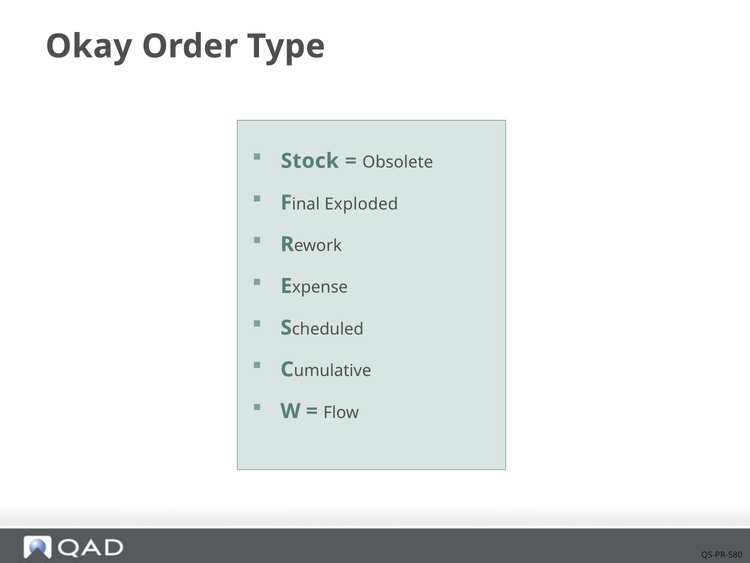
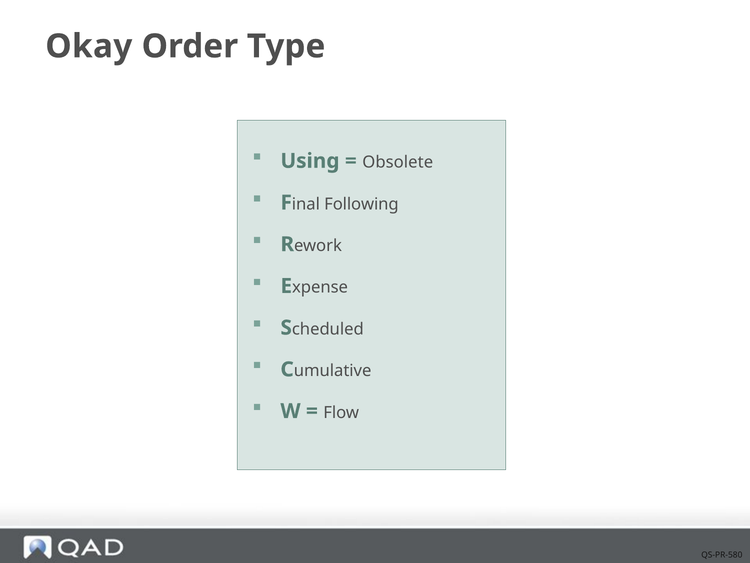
Stock: Stock -> Using (310, 161)
Exploded: Exploded -> Following (361, 204)
